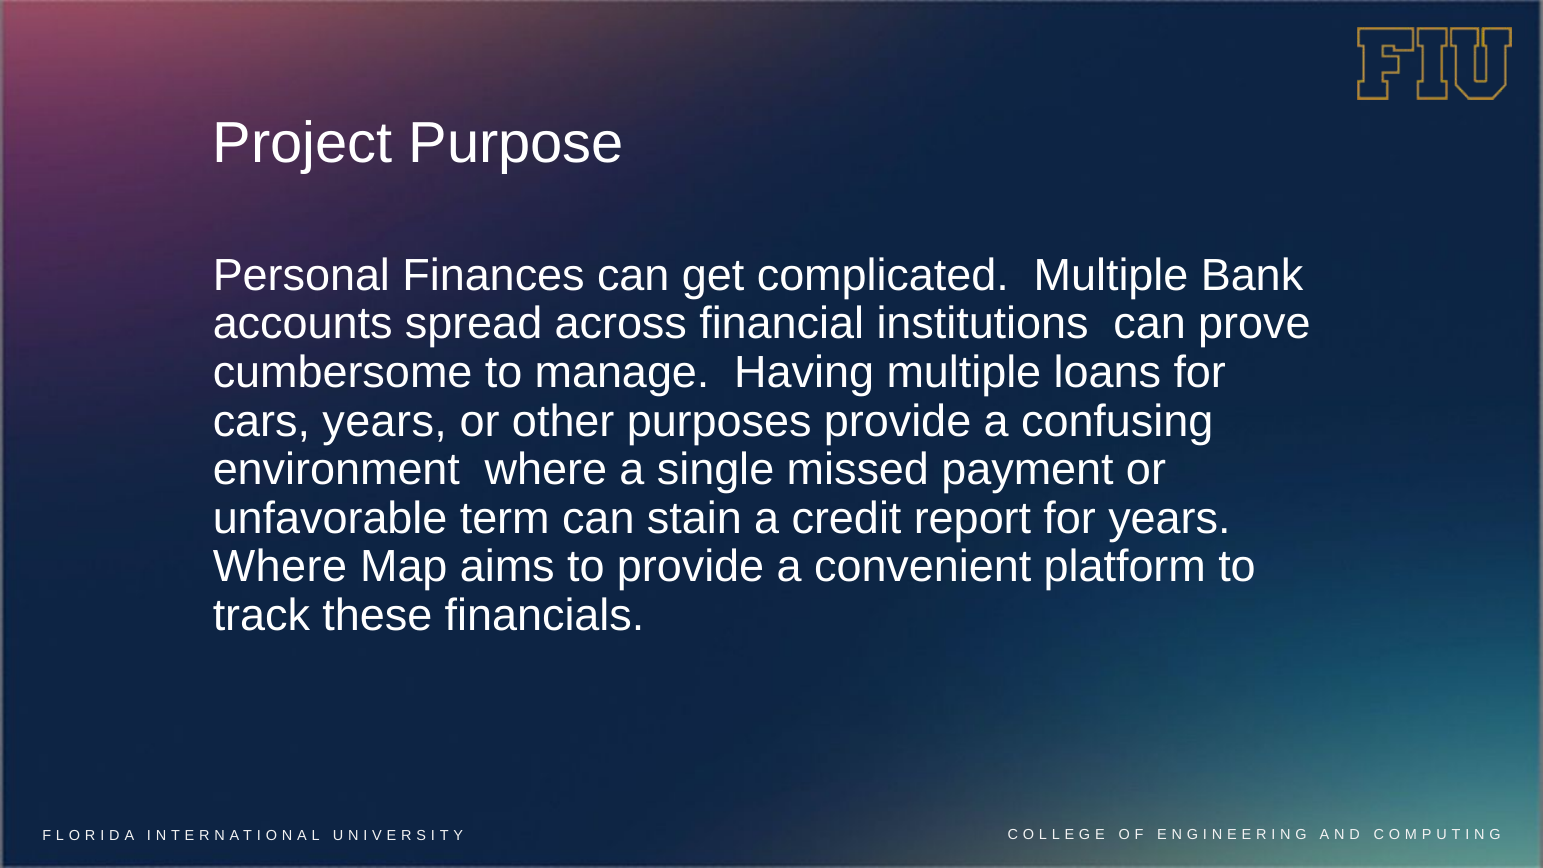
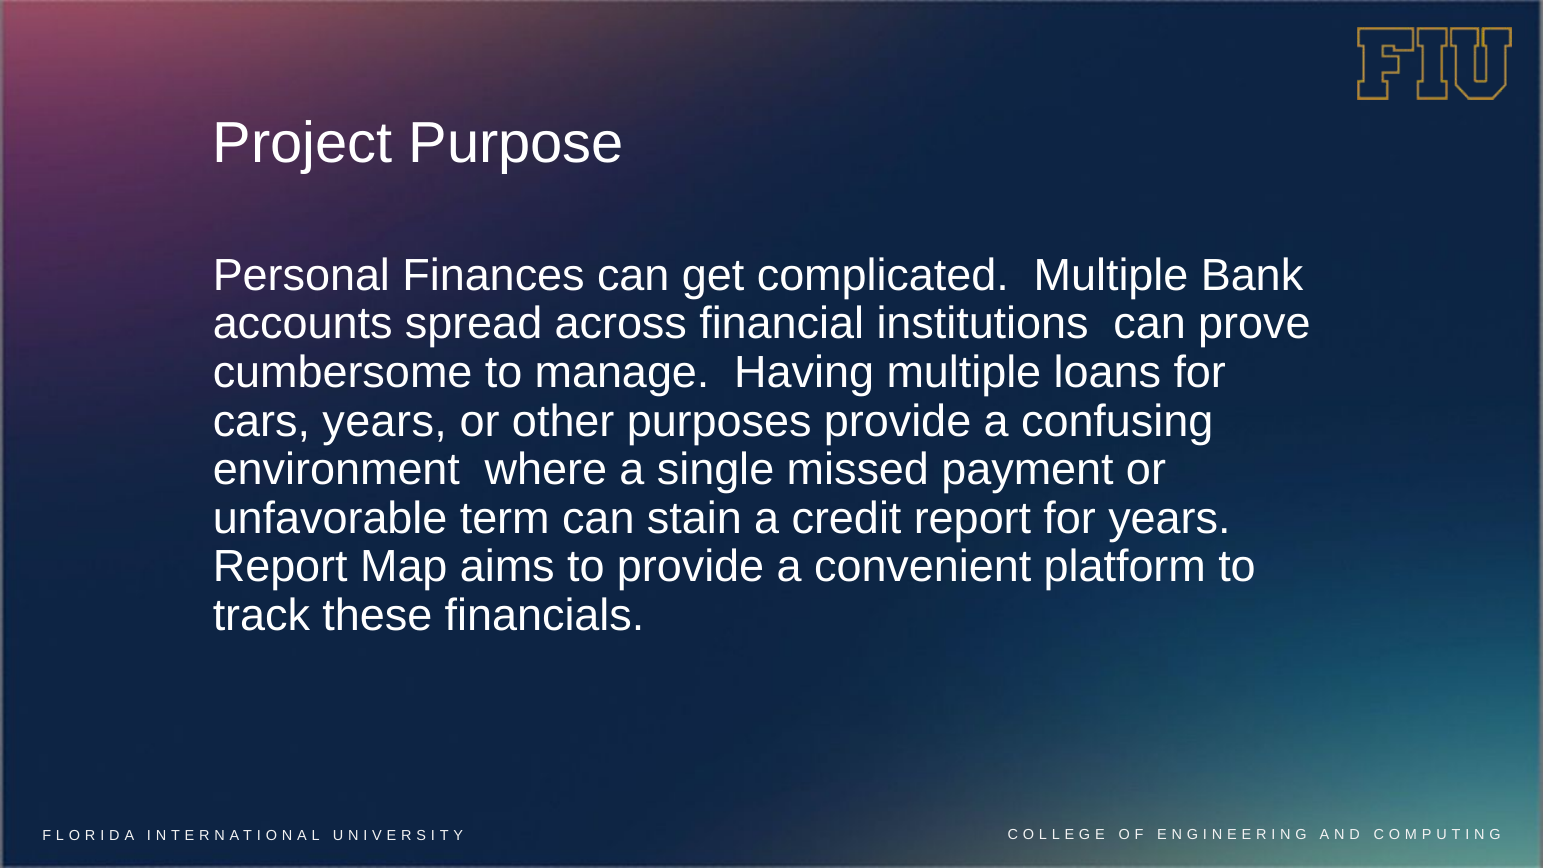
Where: Where -> Report (280, 567)
